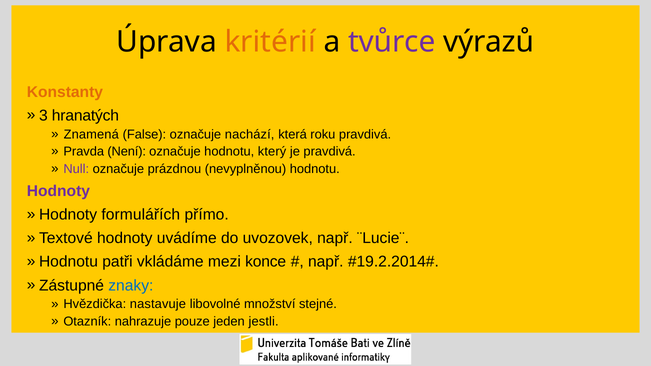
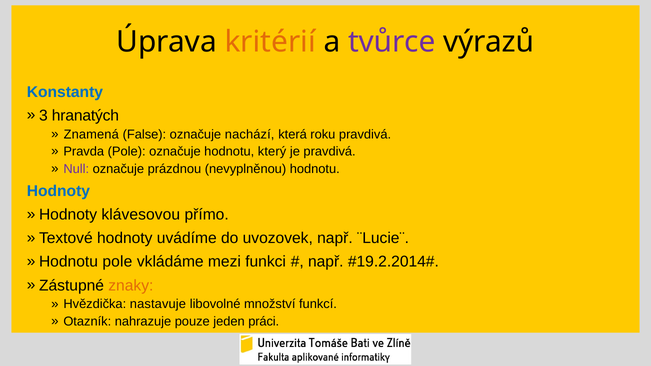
Konstanty colour: orange -> blue (65, 92)
Pravda Není: Není -> Pole (127, 152)
Hodnoty colour: purple -> blue (58, 191)
formulářích: formulářích -> klávesovou (141, 215)
patři: patři -> pole (117, 262)
konce: konce -> funkci (266, 262)
znaky colour: blue -> orange (131, 286)
stejné: stejné -> funkcí (318, 304)
jestli: jestli -> práci (264, 322)
